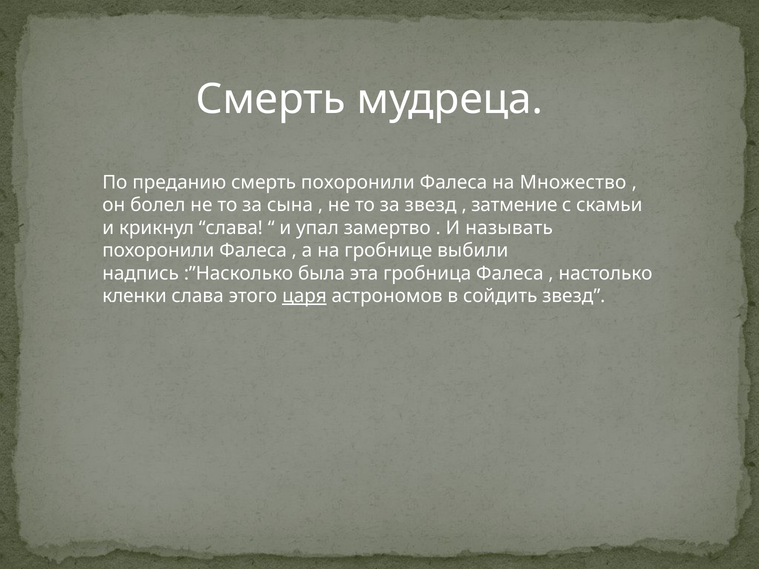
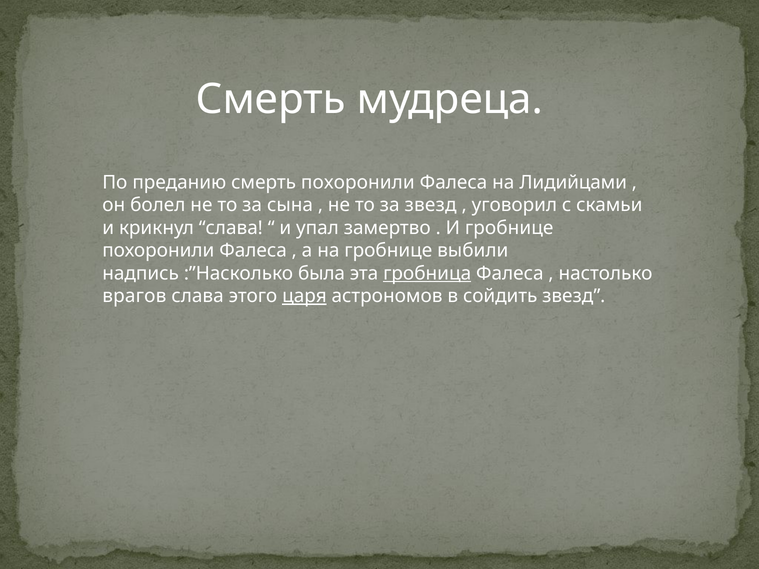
Множество: Множество -> Лидийцами (573, 182)
затмение: затмение -> уговорил (514, 205)
И называть: называть -> гробнице (509, 228)
гробница underline: none -> present (427, 274)
кленки: кленки -> врагов (134, 296)
